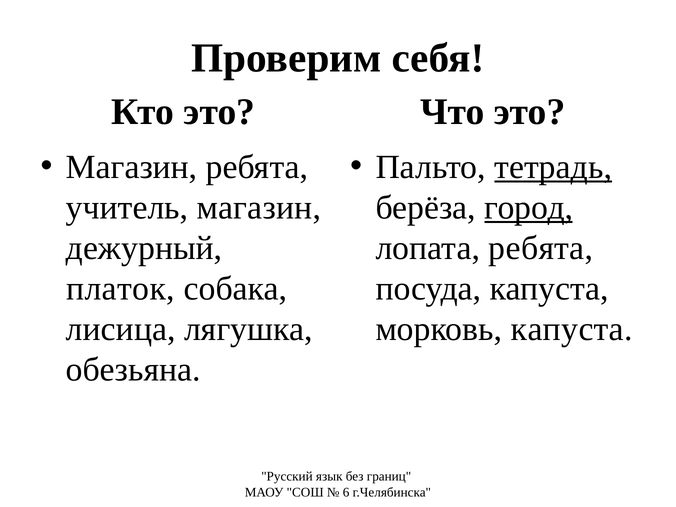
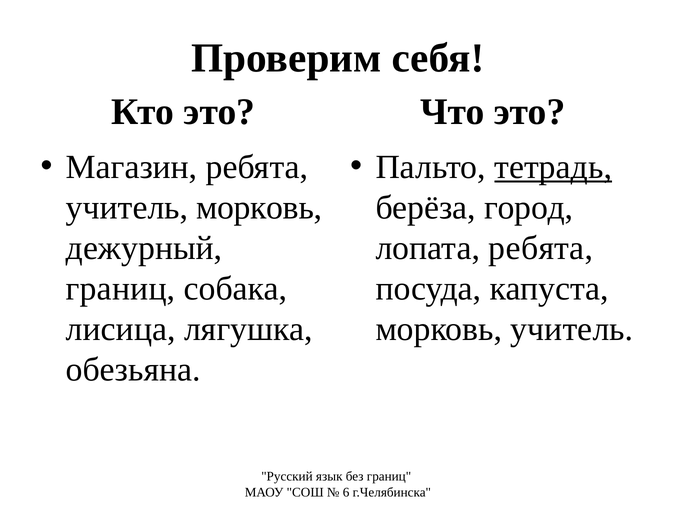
учитель магазин: магазин -> морковь (259, 207)
город underline: present -> none (529, 207)
платок: платок -> границ (121, 289)
морковь капуста: капуста -> учитель (572, 329)
